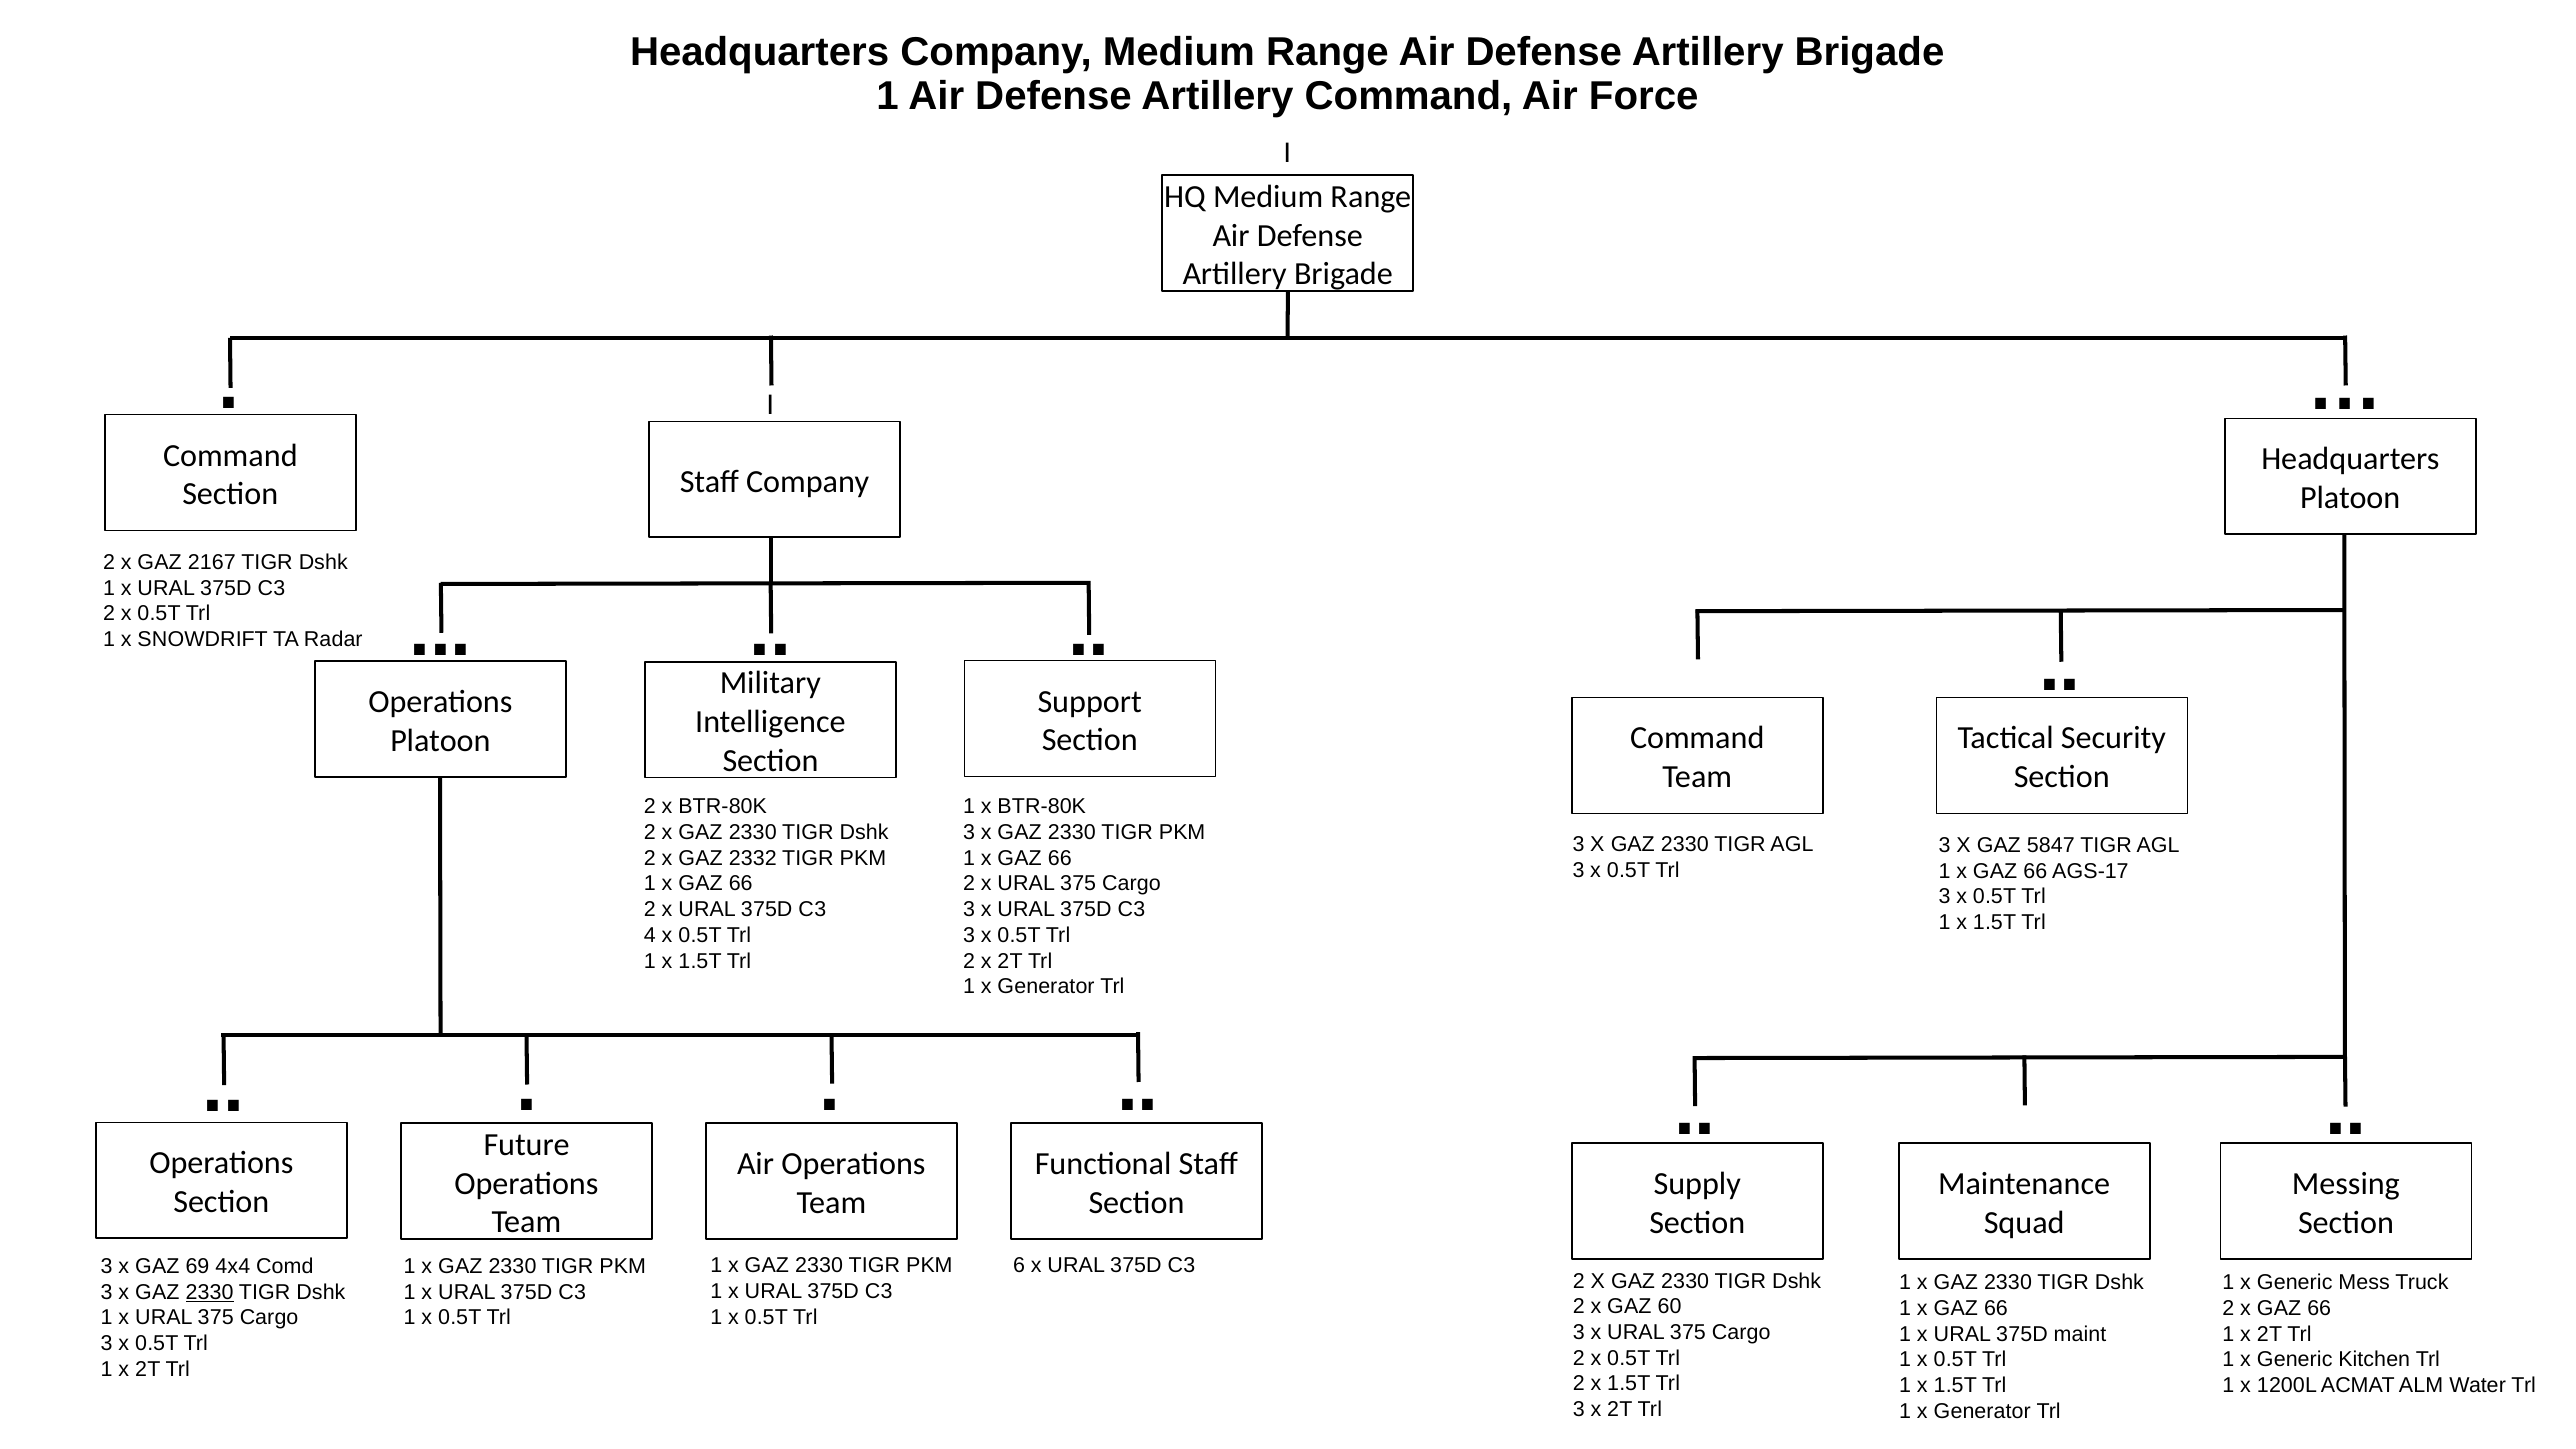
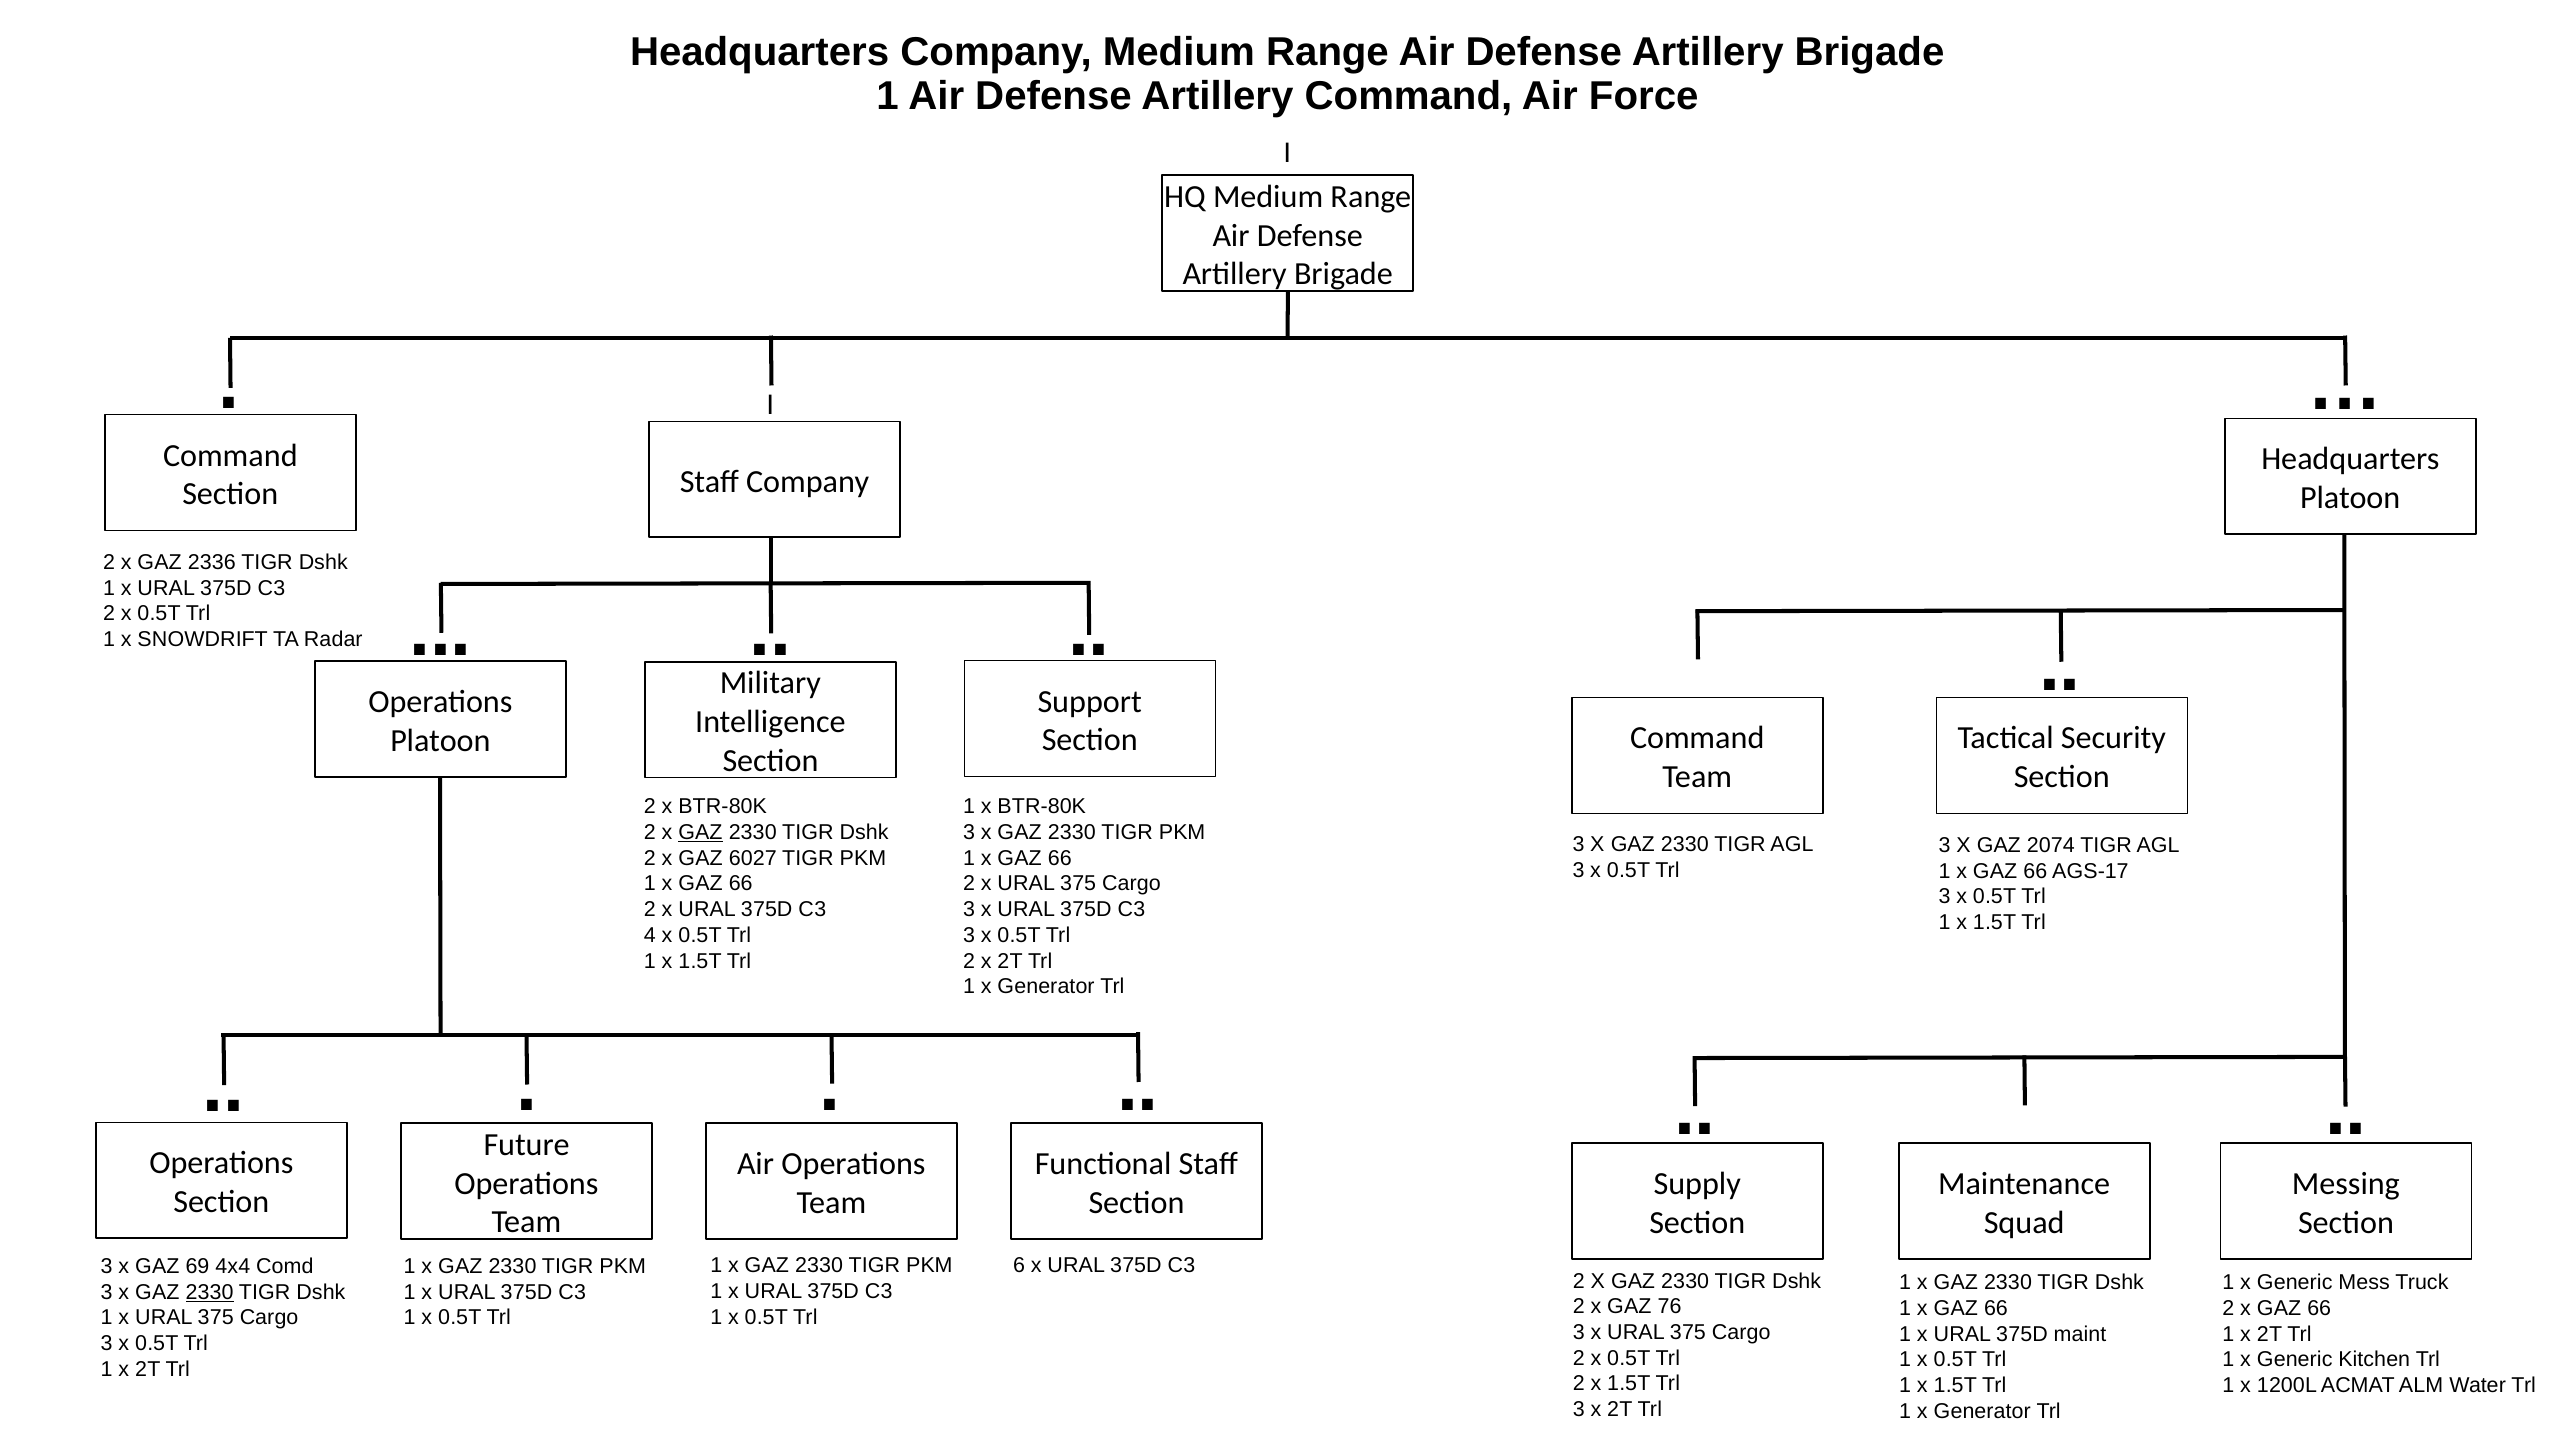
2167: 2167 -> 2336 (212, 562)
GAZ underline: none -> present (700, 832)
5847: 5847 -> 2074 (2051, 845)
2332: 2332 -> 6027 (753, 858)
60: 60 -> 76 (1670, 1307)
